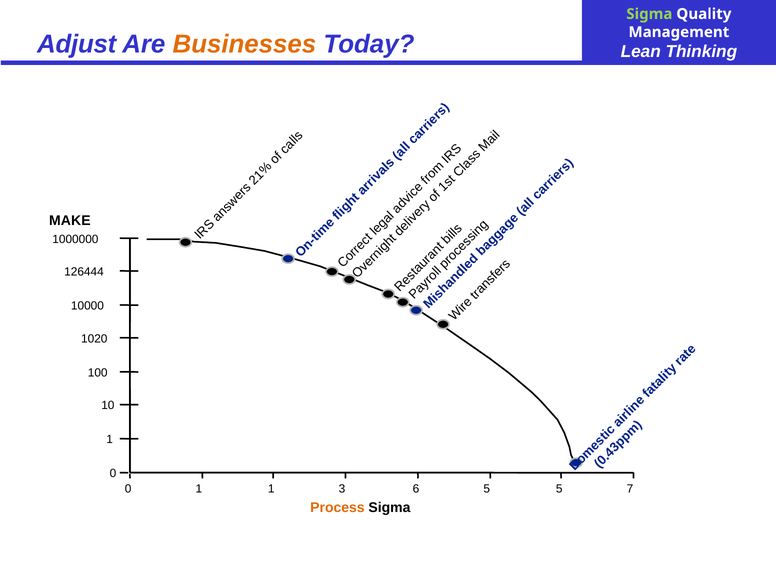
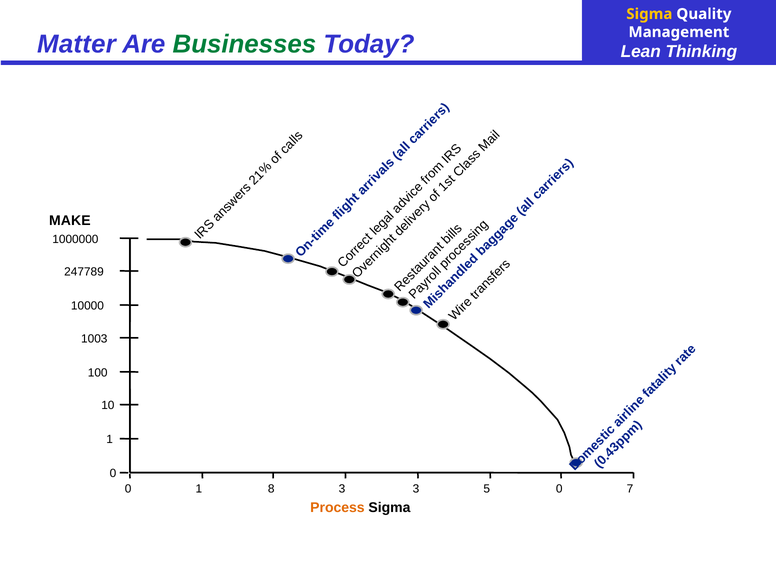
Sigma colour: light green -> yellow (649, 14)
Adjust: Adjust -> Matter (76, 44)
Businesses colour: orange -> green (244, 44)
126444: 126444 -> 247789 (84, 272)
1020: 1020 -> 1003 (94, 339)
1 1: 1 -> 8 (271, 489)
3 6: 6 -> 3 (416, 489)
5 5: 5 -> 0 (559, 489)
